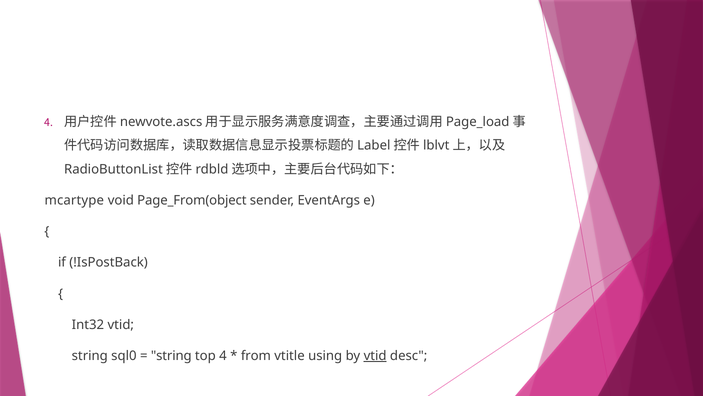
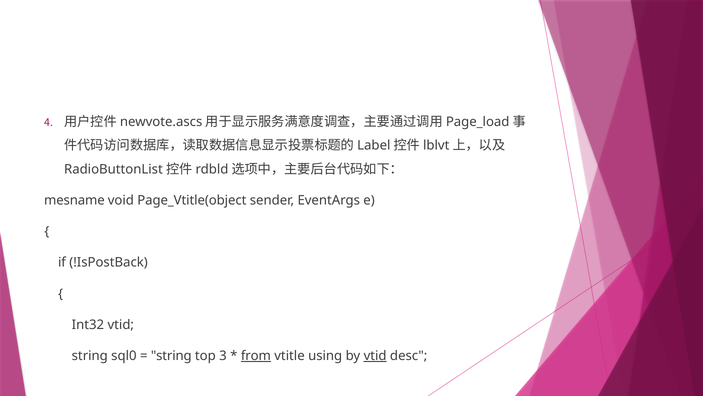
mcartype: mcartype -> mesname (74, 200)
Page_From(object: Page_From(object -> Page_Vtitle(object (192, 200)
top 4: 4 -> 3 (223, 355)
from underline: none -> present (256, 355)
